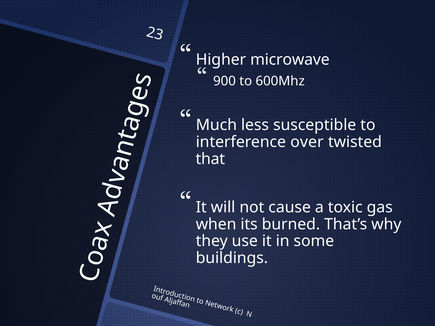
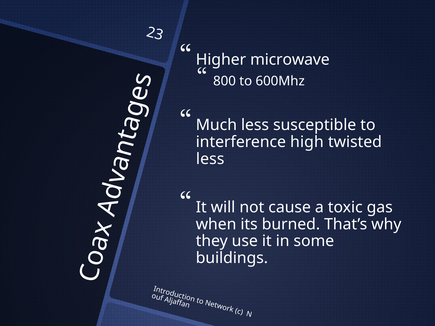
900: 900 -> 800 (225, 81)
over: over -> high (307, 142)
that: that -> less (210, 159)
